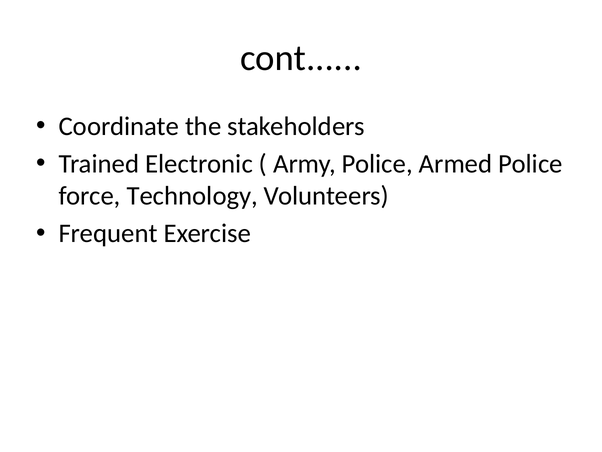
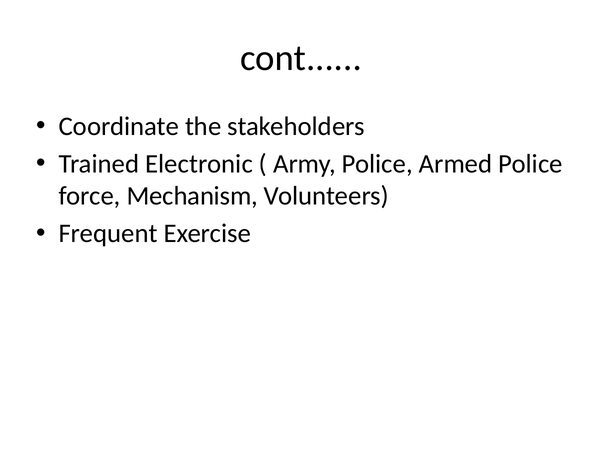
Technology: Technology -> Mechanism (192, 196)
